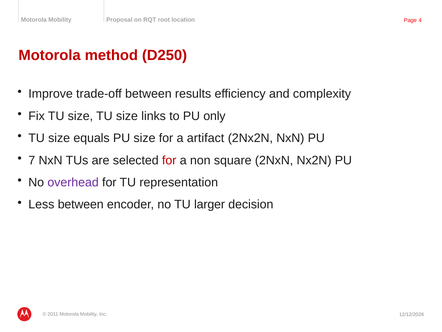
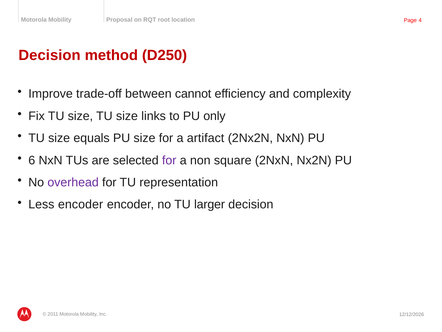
Motorola: Motorola -> Decision (50, 55)
results: results -> cannot (193, 94)
7: 7 -> 6 (32, 160)
for colour: red -> purple (169, 160)
Less between: between -> encoder (81, 204)
